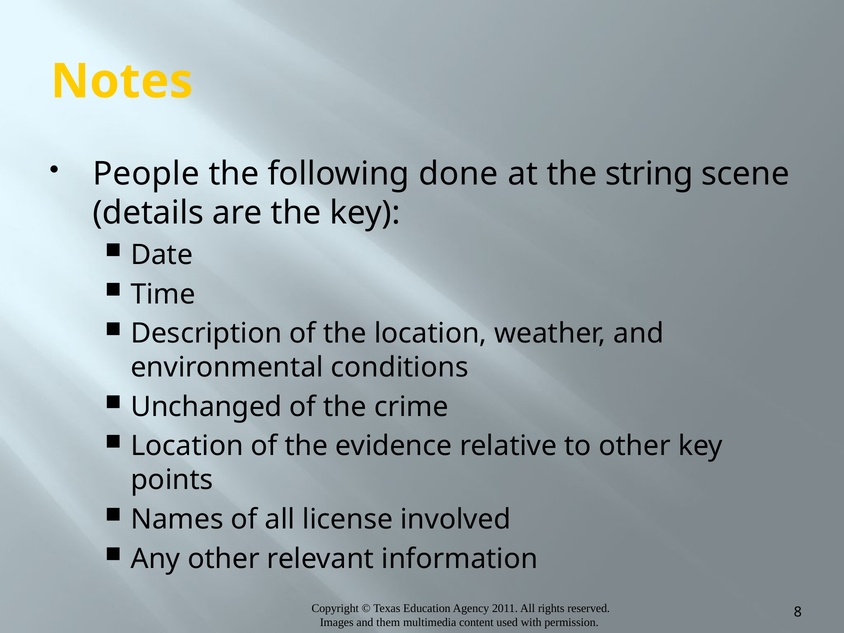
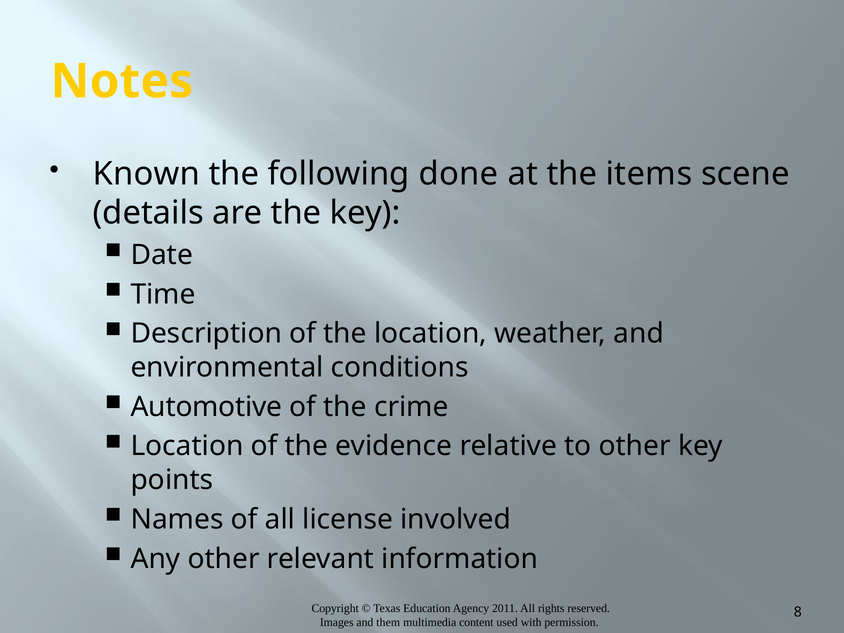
People: People -> Known (146, 174)
string: string -> items (649, 174)
Unchanged: Unchanged -> Automotive (206, 407)
